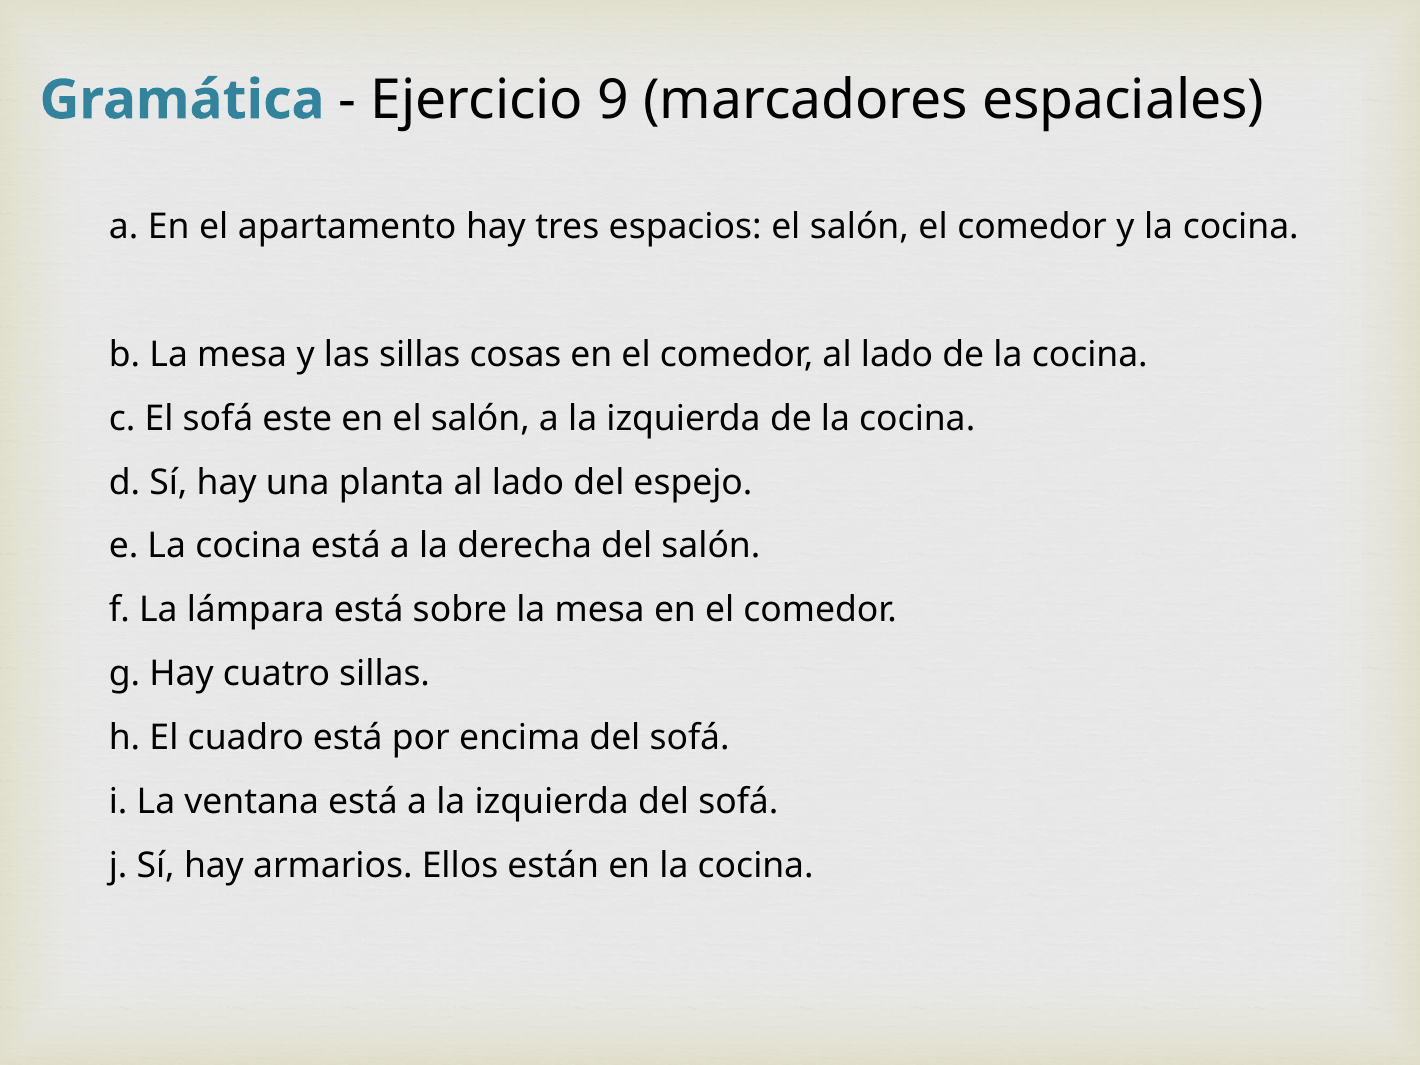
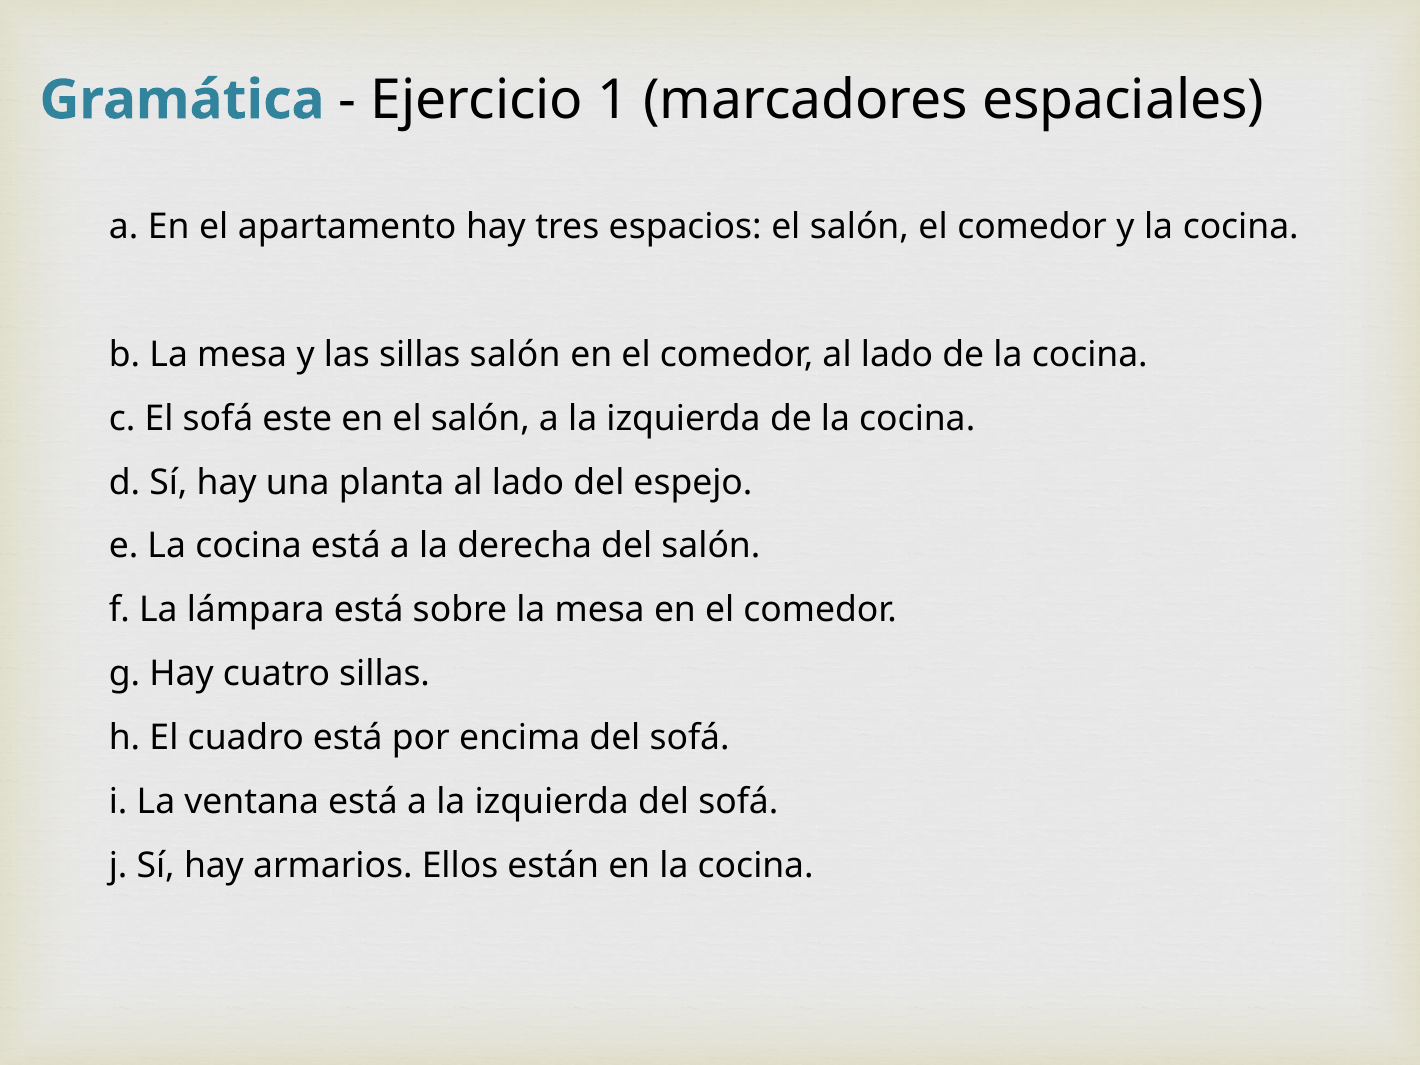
9: 9 -> 1 (613, 100)
sillas cosas: cosas -> salón (515, 355)
